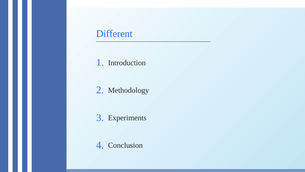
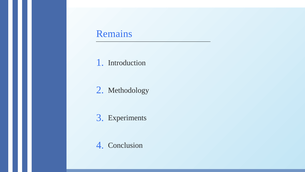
Different: Different -> Remains (114, 34)
